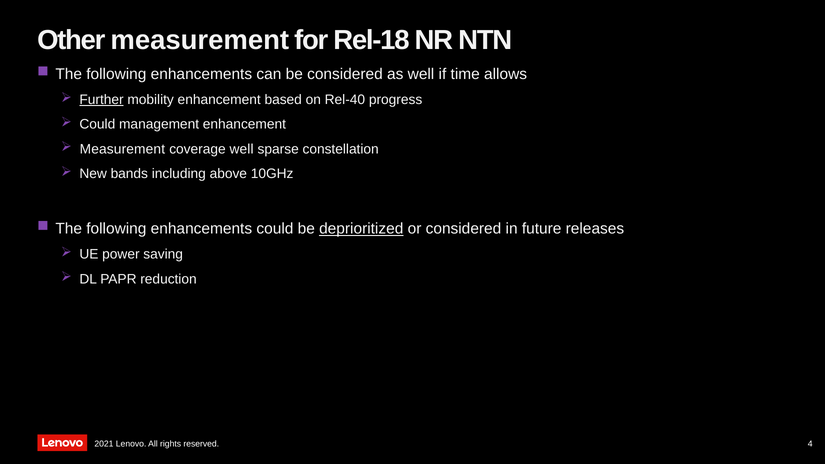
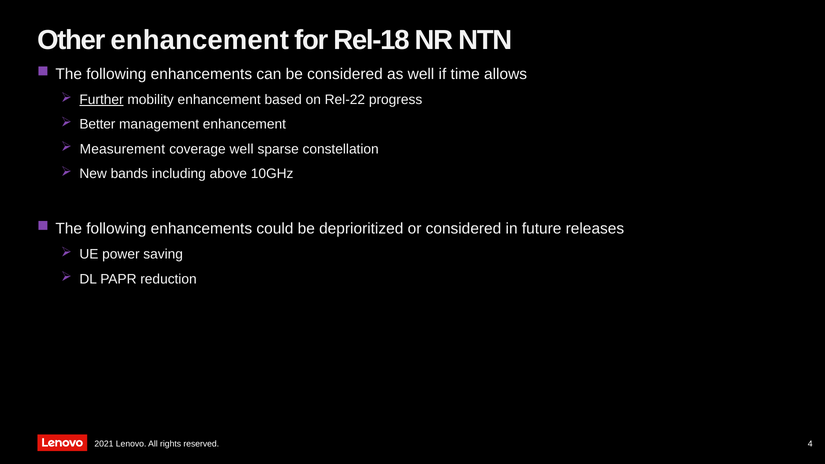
Other measurement: measurement -> enhancement (200, 40)
Rel-40: Rel-40 -> Rel-22 (345, 100)
Could: Could -> Better (97, 125)
deprioritized underline: present -> none (361, 229)
